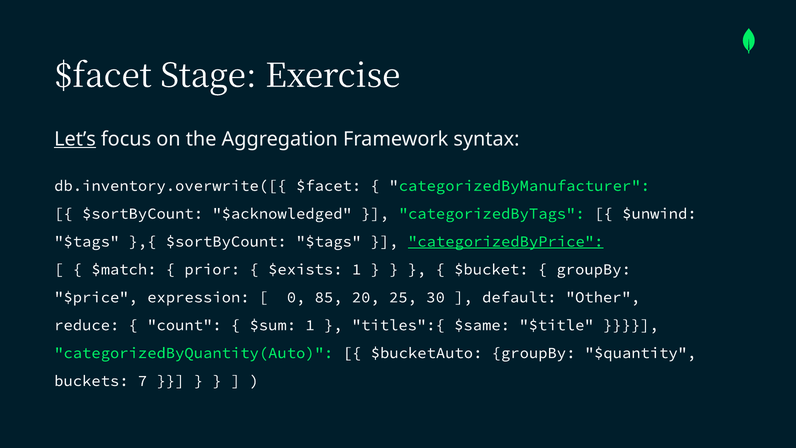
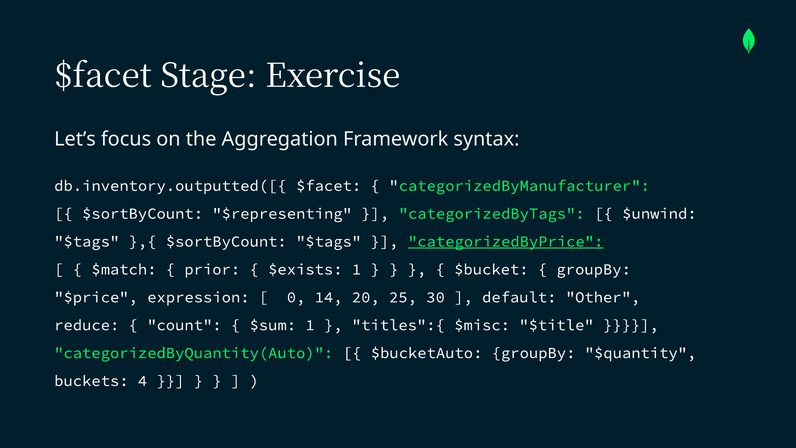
Let’s underline: present -> none (75, 139)
db.inventory.overwrite([{: db.inventory.overwrite([{ -> db.inventory.outputted([{ (170, 186)
$acknowledged: $acknowledged -> $representing (282, 214)
85: 85 -> 14 (329, 297)
$same: $same -> $misc (482, 325)
7: 7 -> 4 (142, 381)
